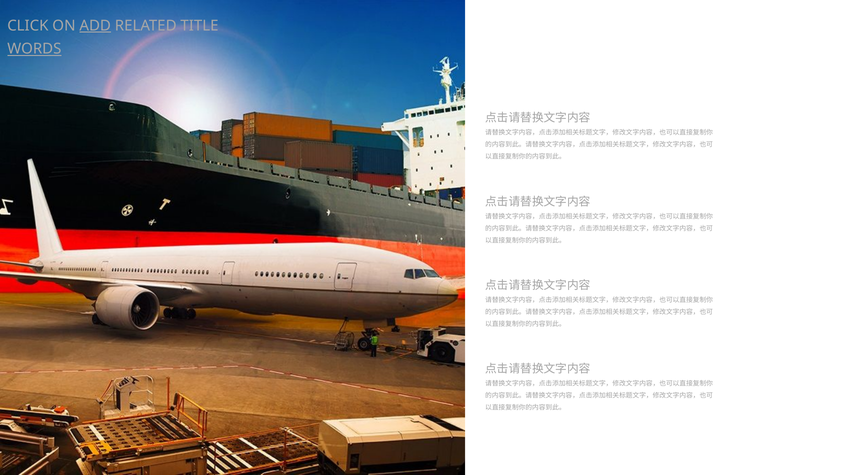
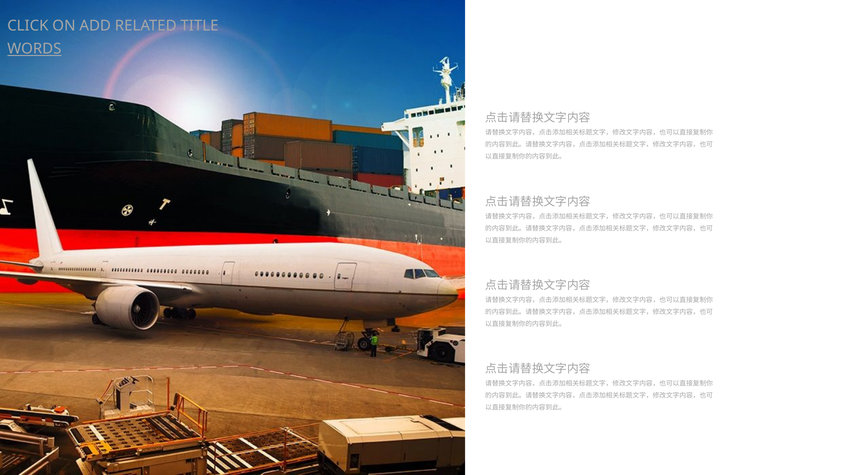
ADD underline: present -> none (95, 26)
